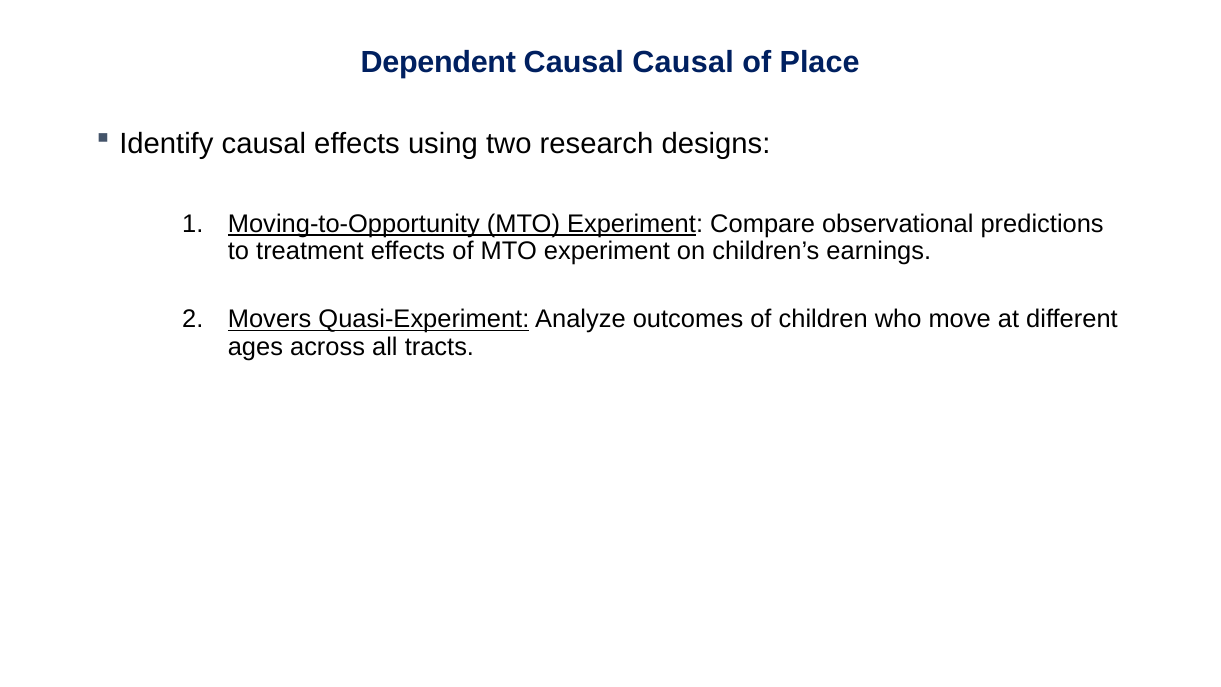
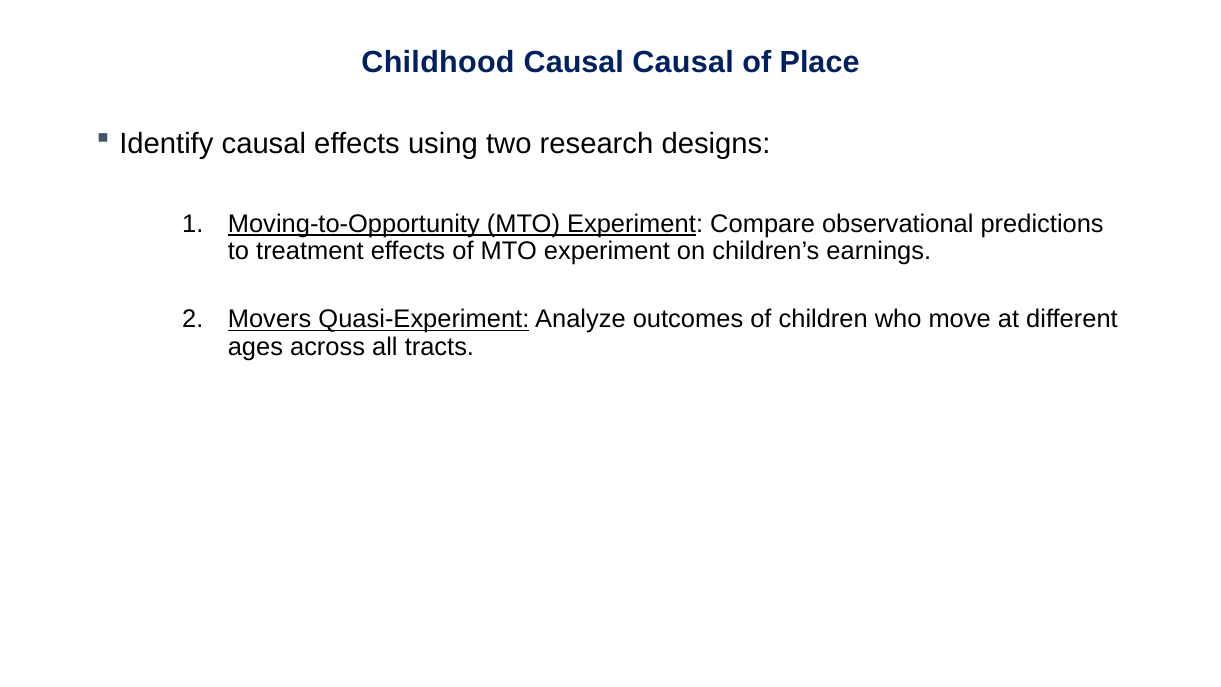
Dependent: Dependent -> Childhood (438, 62)
